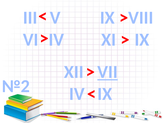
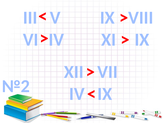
VII underline: present -> none (108, 72)
